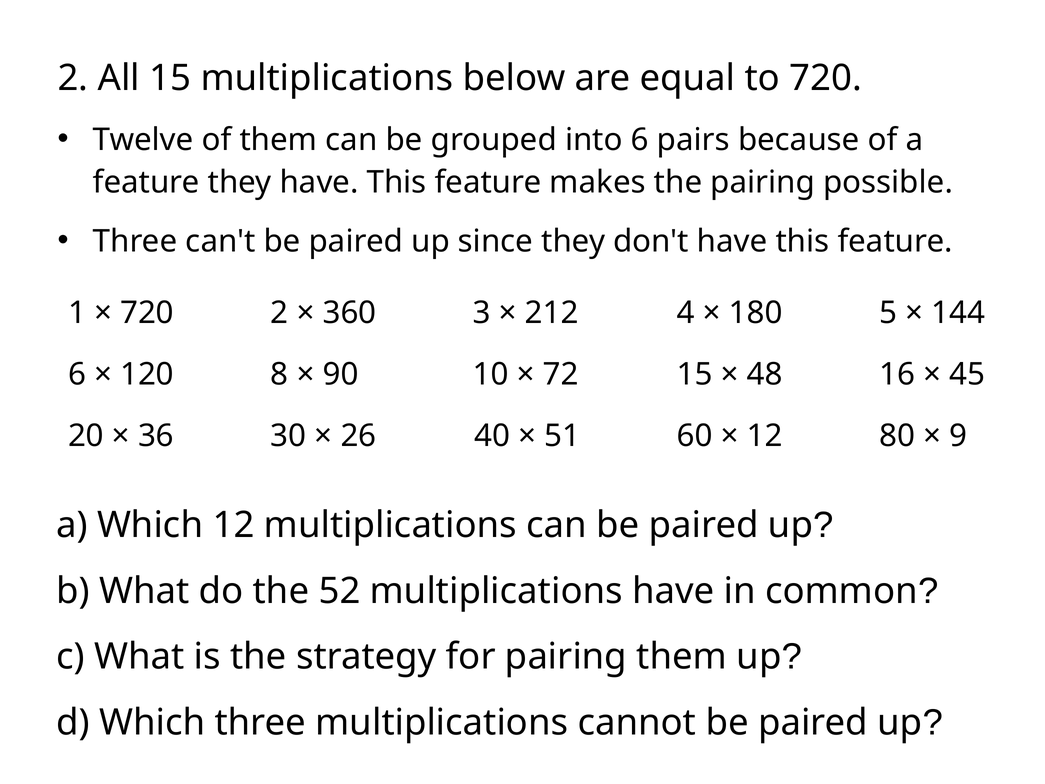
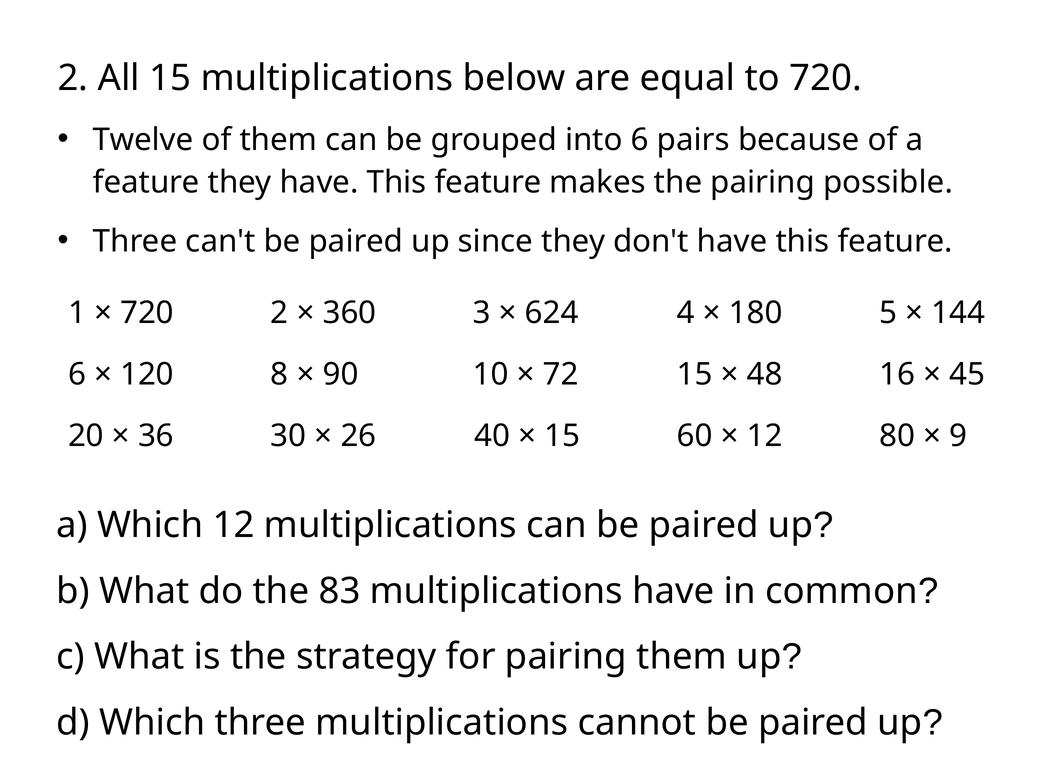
212: 212 -> 624 (552, 313)
51: 51 -> 15 (562, 436)
52: 52 -> 83 (340, 591)
